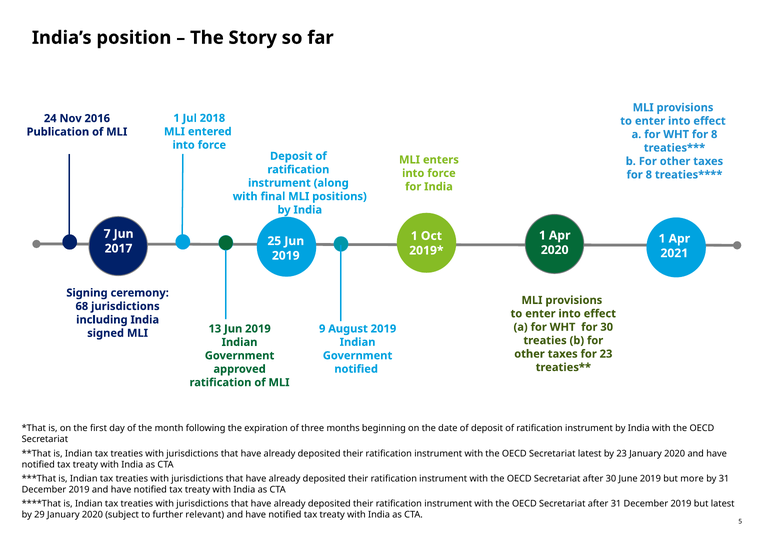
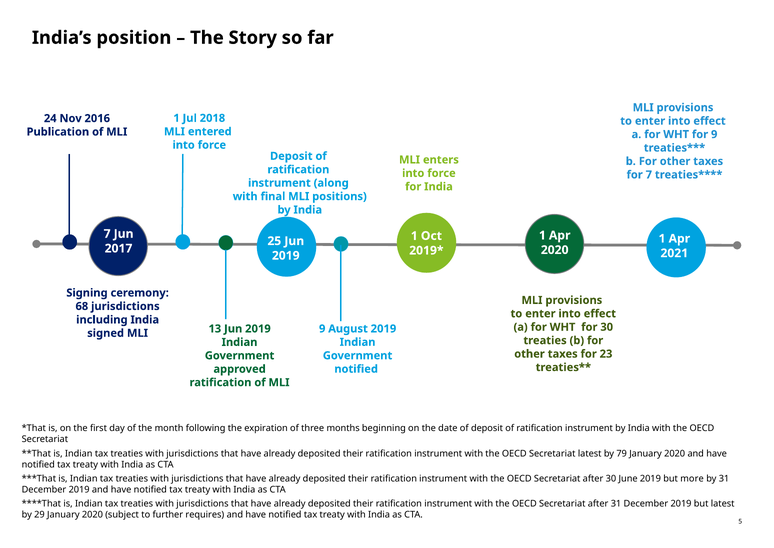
WHT for 8: 8 -> 9 (714, 134)
8: 8 -> 7 (649, 175)
by 23: 23 -> 79 (622, 453)
relevant: relevant -> requires (205, 515)
